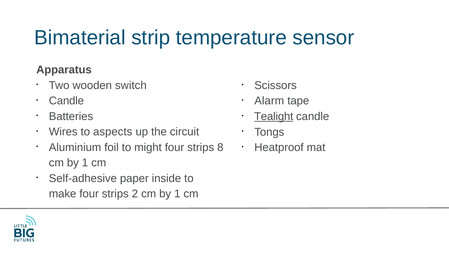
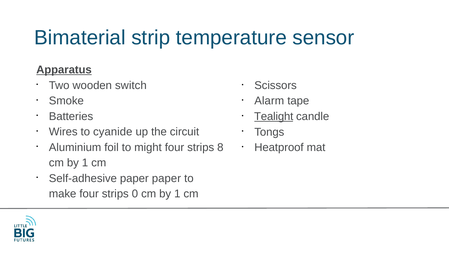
Apparatus underline: none -> present (64, 70)
Candle: Candle -> Smoke (66, 101)
aspects: aspects -> cyanide (113, 132)
paper inside: inside -> paper (166, 178)
2: 2 -> 0 (135, 194)
